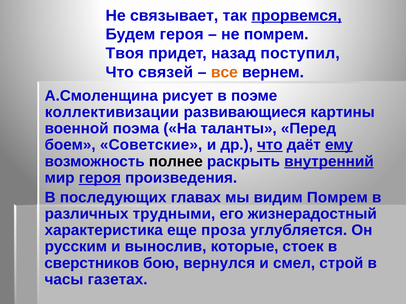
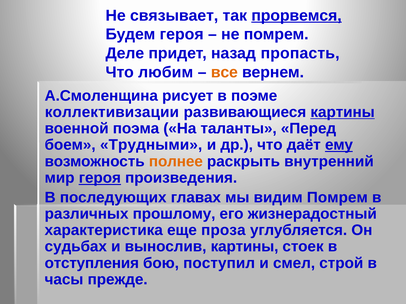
Твоя: Твоя -> Деле (125, 53)
поступил: поступил -> пропасть (300, 53)
связей: связей -> любим (166, 72)
картины underline: none -> present (343, 112)
Советские: Советские -> Трудными (151, 145)
что underline: present -> none (270, 145)
полнее colour: black -> orange (176, 162)
внутренний underline: present -> none (329, 162)
трудными: трудными -> прошлому (174, 214)
русским: русским -> судьбах (76, 247)
вынослив которые: которые -> картины (245, 247)
сверстников: сверстников -> отступления (92, 264)
вернулся: вернулся -> поступил (219, 264)
газетах: газетах -> прежде (118, 280)
